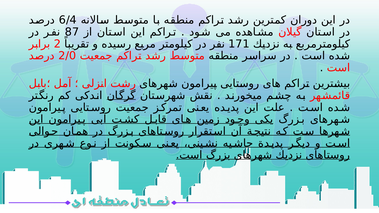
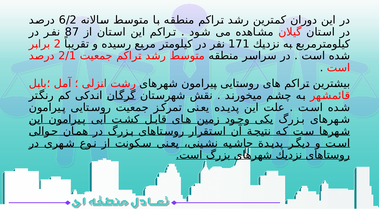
6/4: 6/4 -> 6/2 (68, 20)
2/0: 2/0 -> 2/1 (67, 56)
